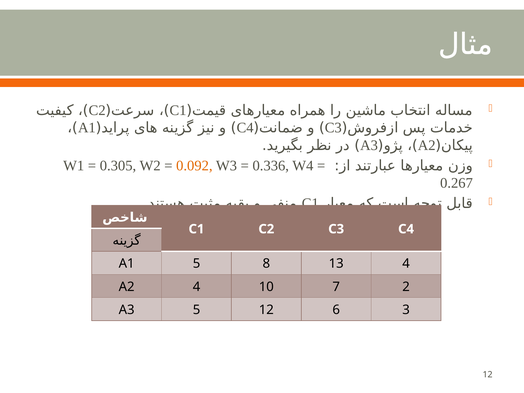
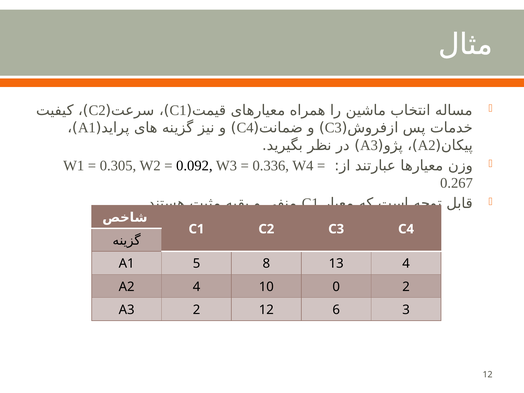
0.092 colour: orange -> black (194, 166)
7: 7 -> 0 (336, 287)
A3 5: 5 -> 2 (197, 310)
